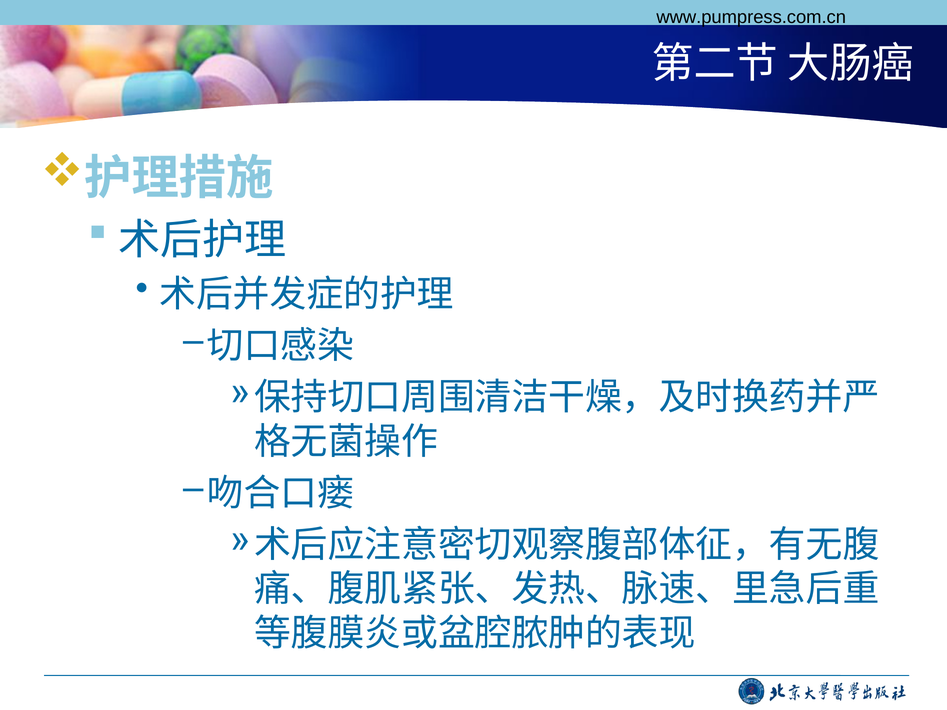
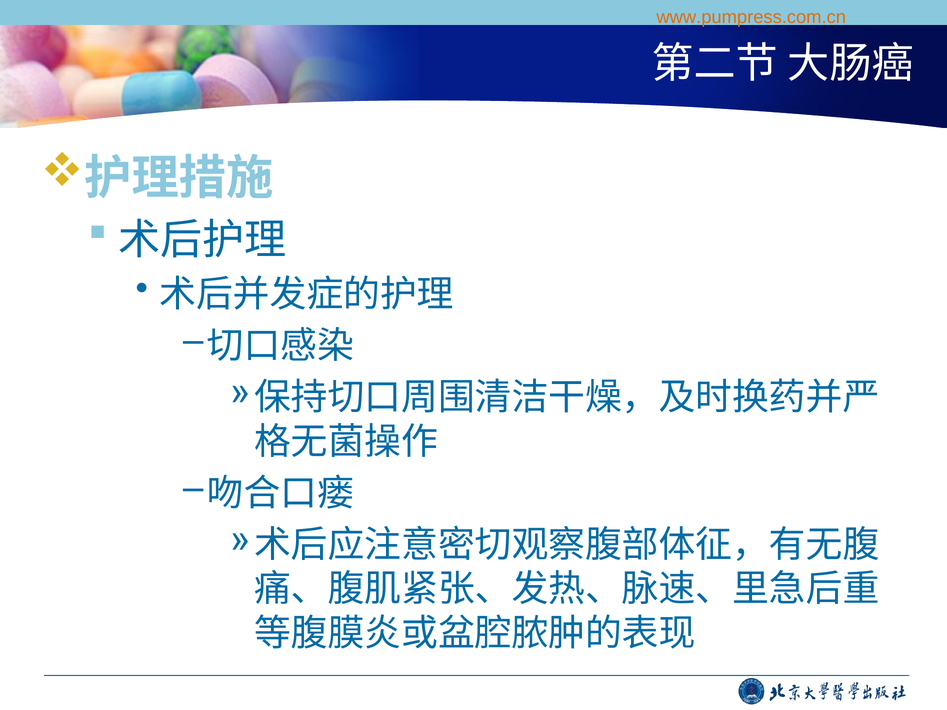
www.pumpress.com.cn colour: black -> orange (751, 17)
